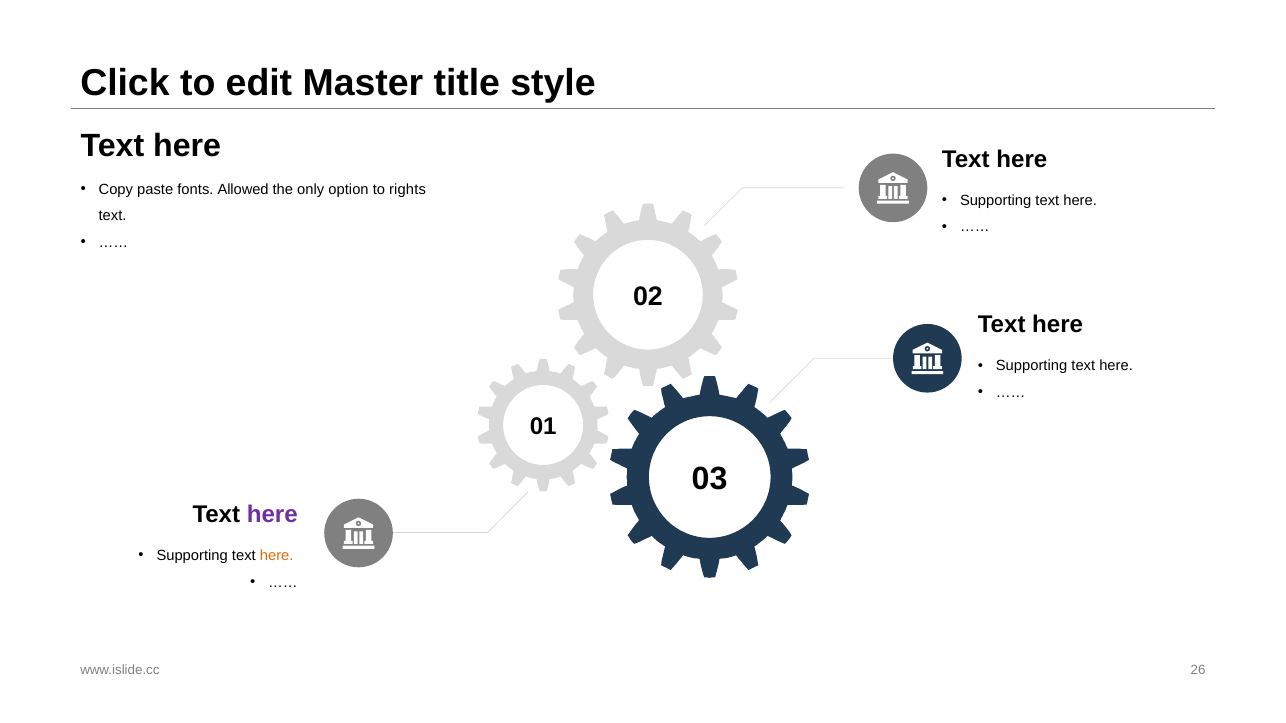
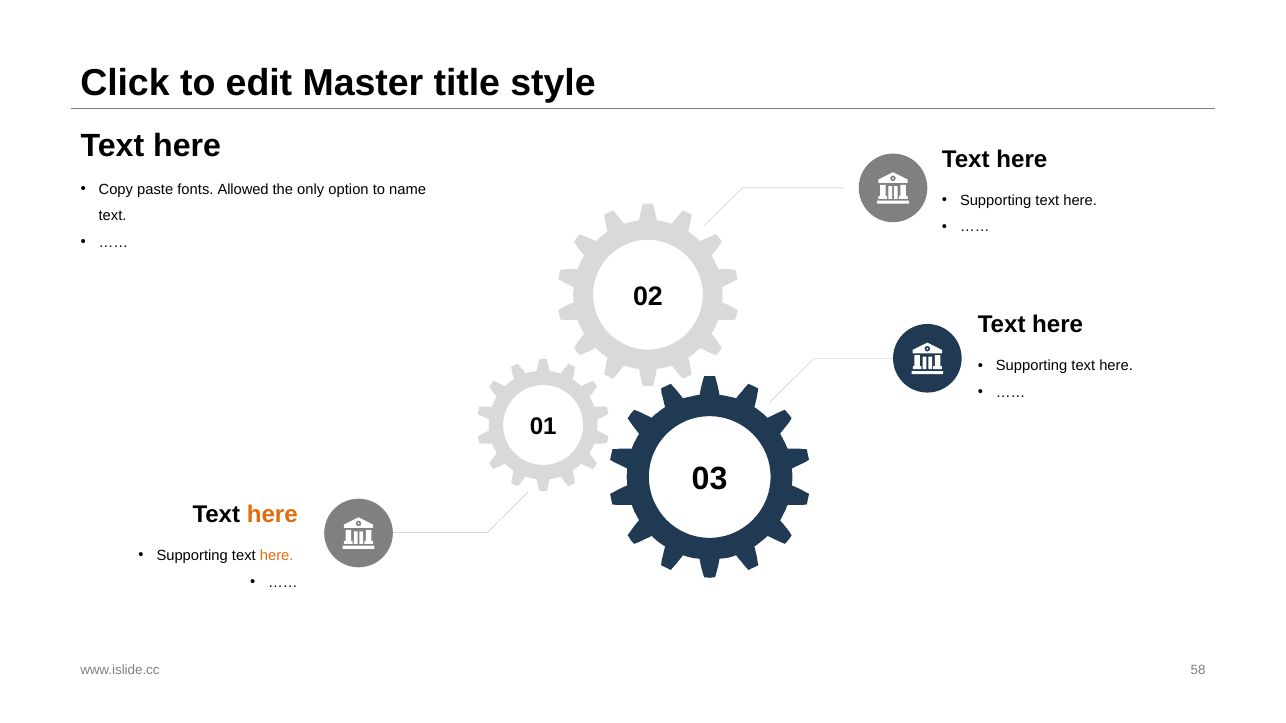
rights: rights -> name (408, 189)
here colour: purple -> orange (272, 515)
26: 26 -> 58 (1198, 670)
